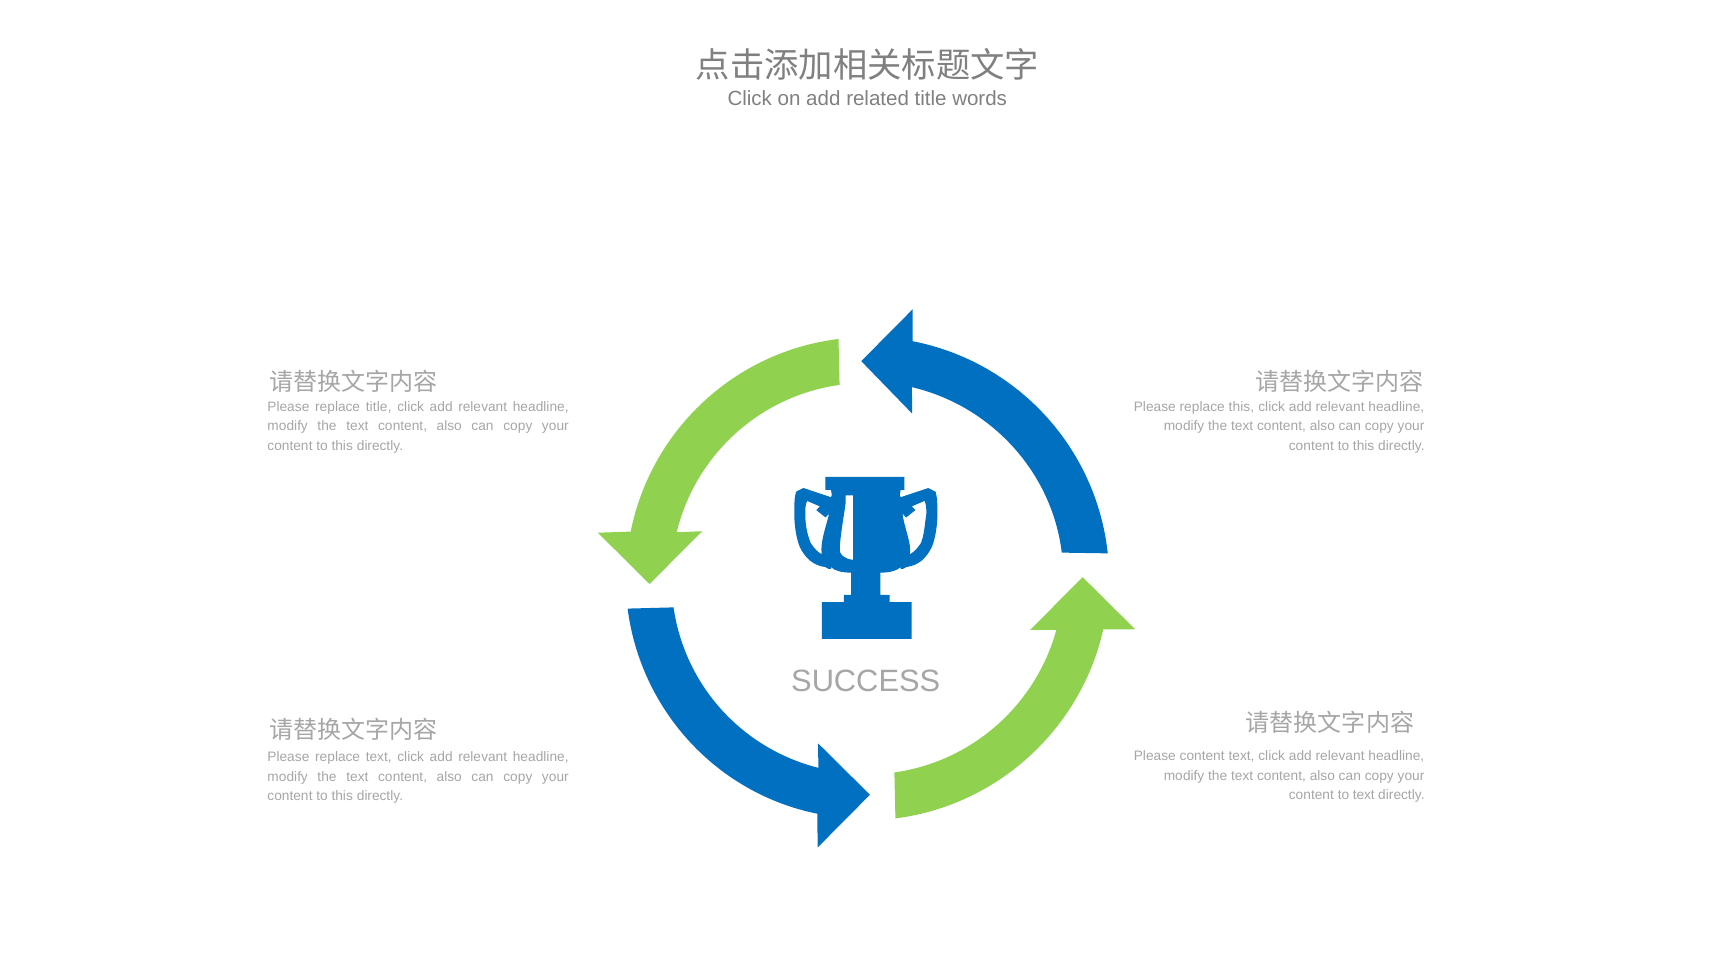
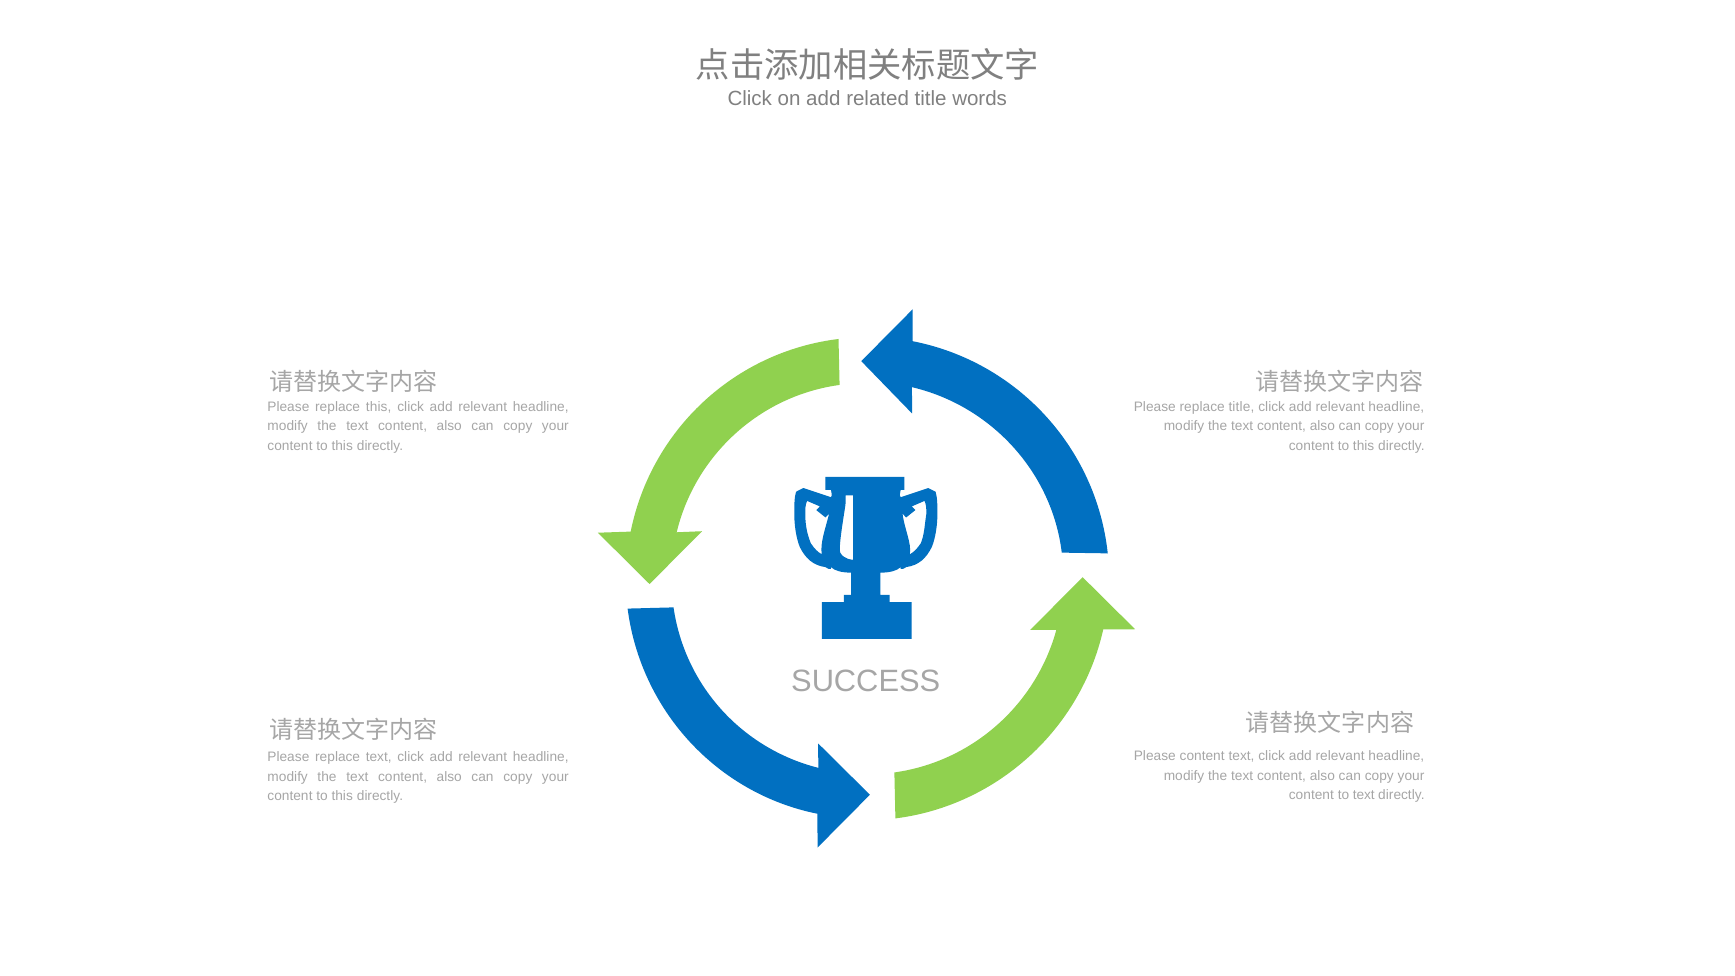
replace title: title -> this (379, 406)
replace this: this -> title (1241, 406)
